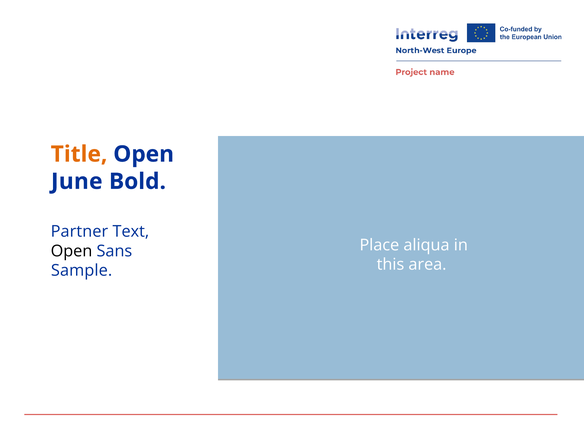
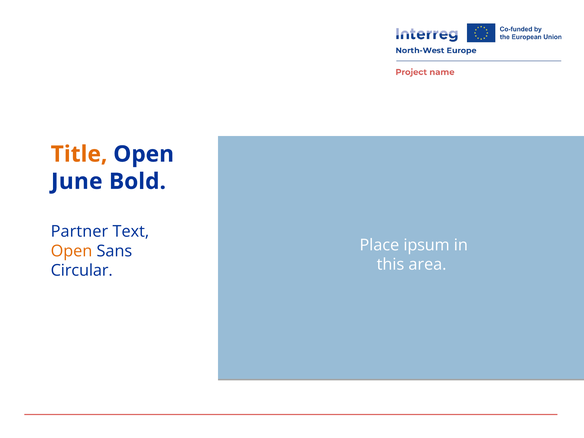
aliqua: aliqua -> ipsum (427, 245)
Open colour: black -> orange (71, 251)
Sample: Sample -> Circular (82, 271)
